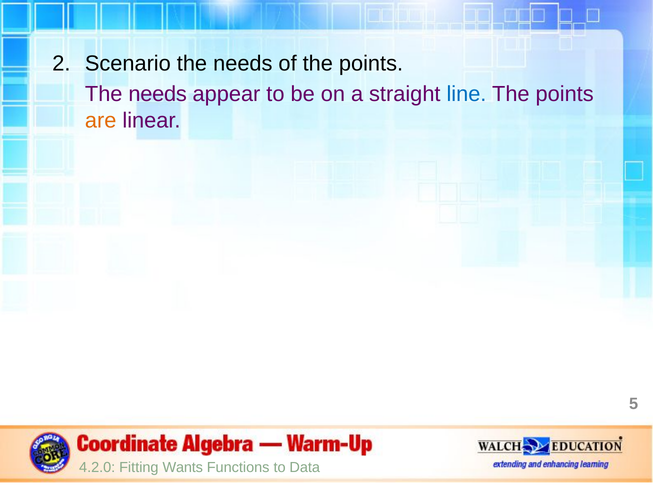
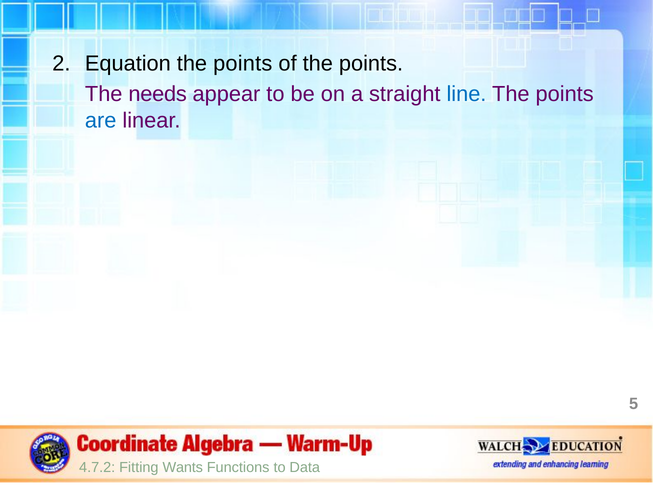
Scenario: Scenario -> Equation (128, 64)
needs: needs -> points (243, 64)
are colour: orange -> blue (101, 120)
4.2.0: 4.2.0 -> 4.7.2 (97, 467)
